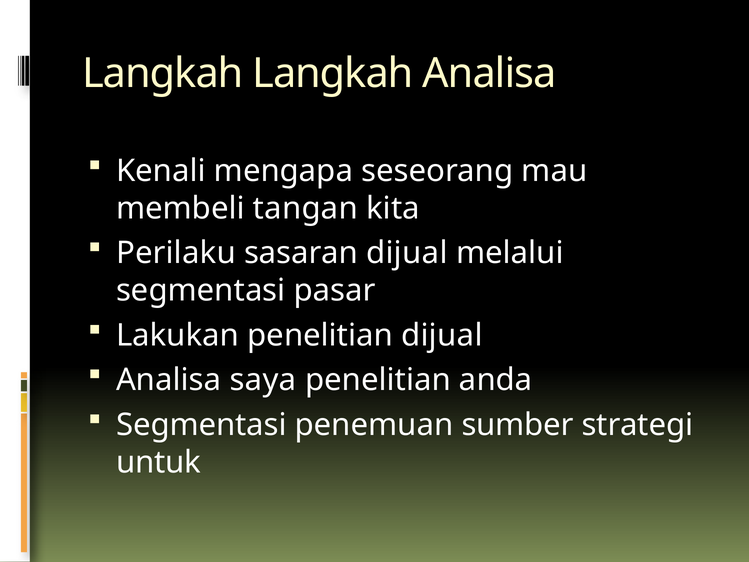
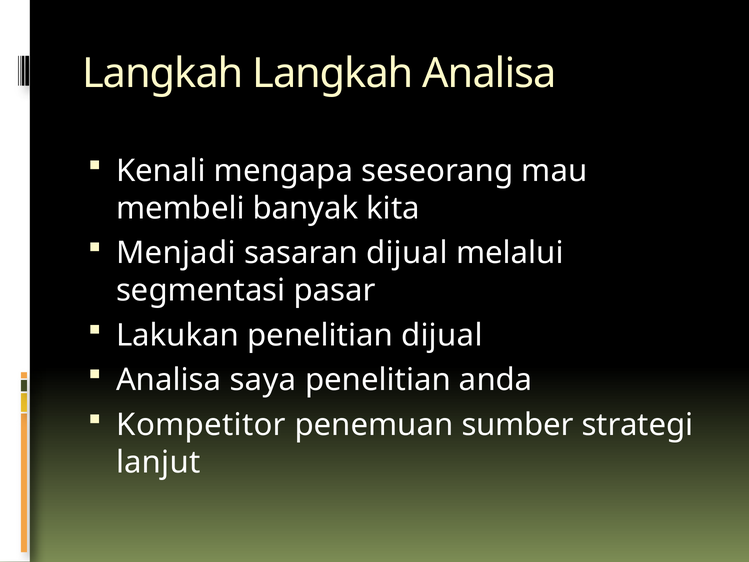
tangan: tangan -> banyak (306, 208)
Perilaku: Perilaku -> Menjadi (176, 253)
Segmentasi: Segmentasi -> Kompetitor (201, 425)
untuk: untuk -> lanjut (158, 462)
